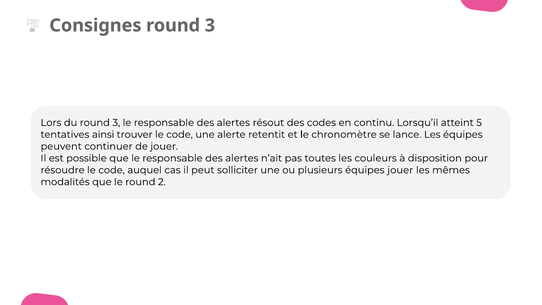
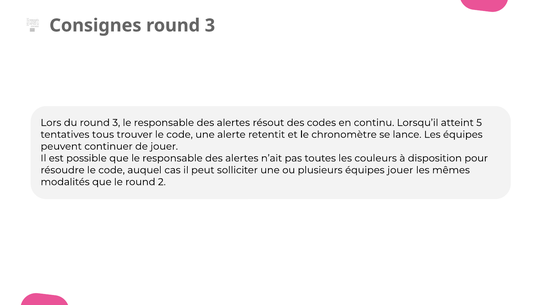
ainsi: ainsi -> tous (103, 134)
